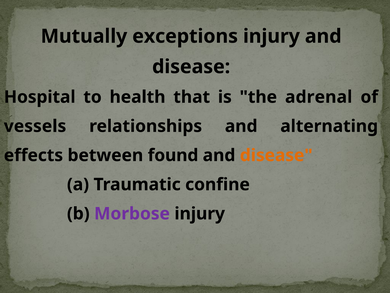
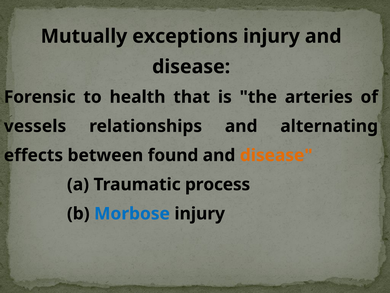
Hospital: Hospital -> Forensic (40, 97)
adrenal: adrenal -> arteries (319, 97)
confine: confine -> process (218, 184)
Morbose colour: purple -> blue (132, 213)
